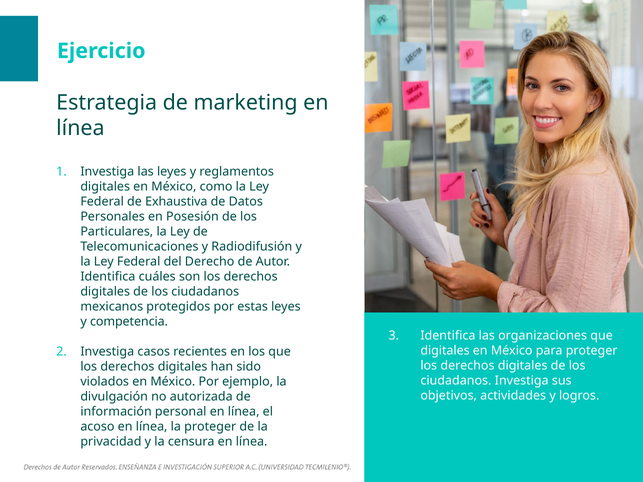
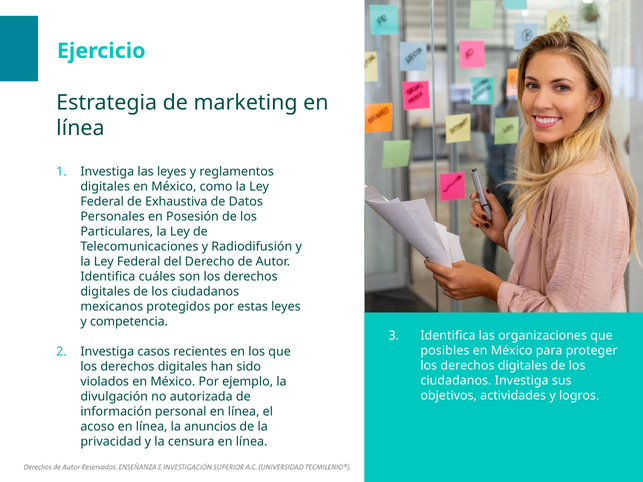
digitales: digitales -> posibles (445, 351)
la proteger: proteger -> anuncios (210, 427)
